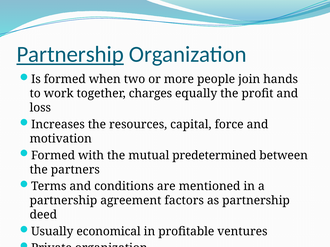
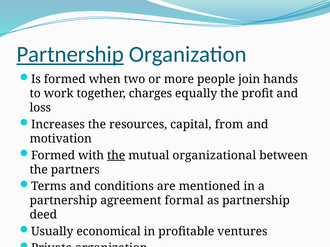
force: force -> from (229, 125)
the underline: none -> present (116, 156)
predetermined: predetermined -> organizational (214, 156)
factors: factors -> formal (184, 201)
